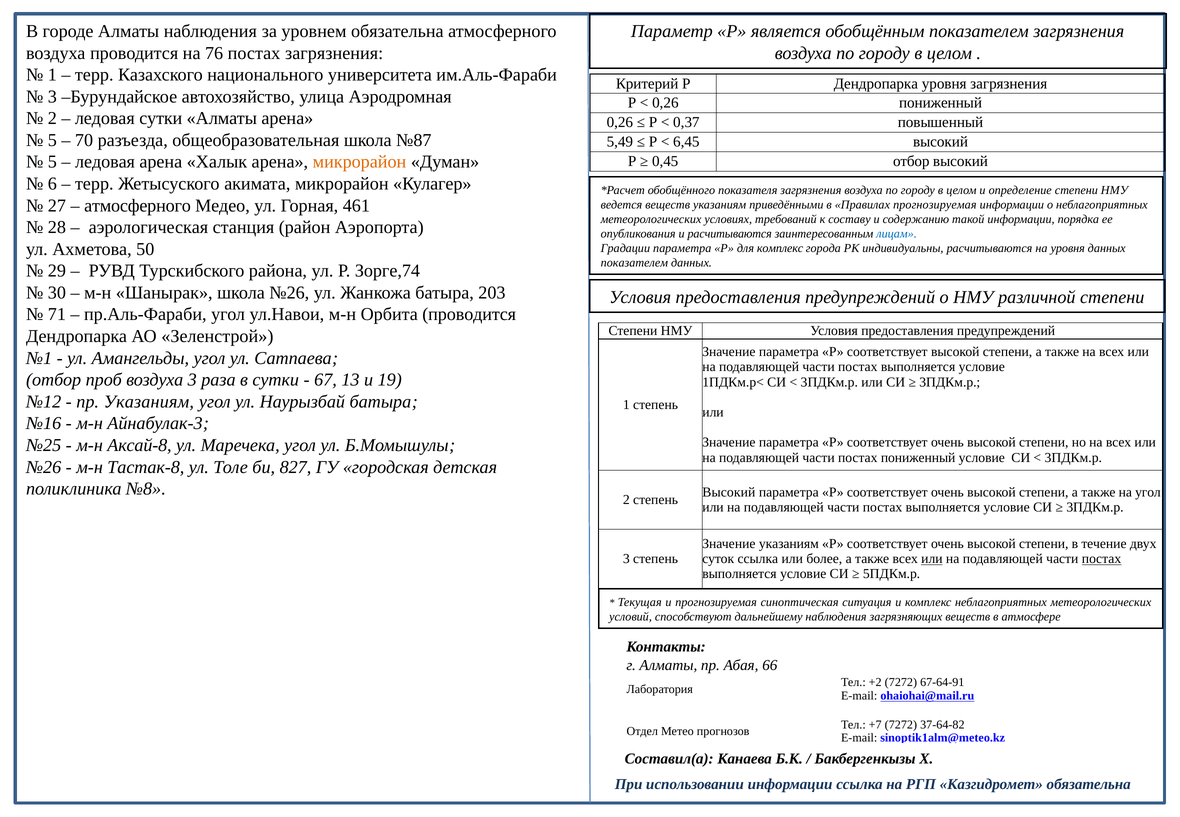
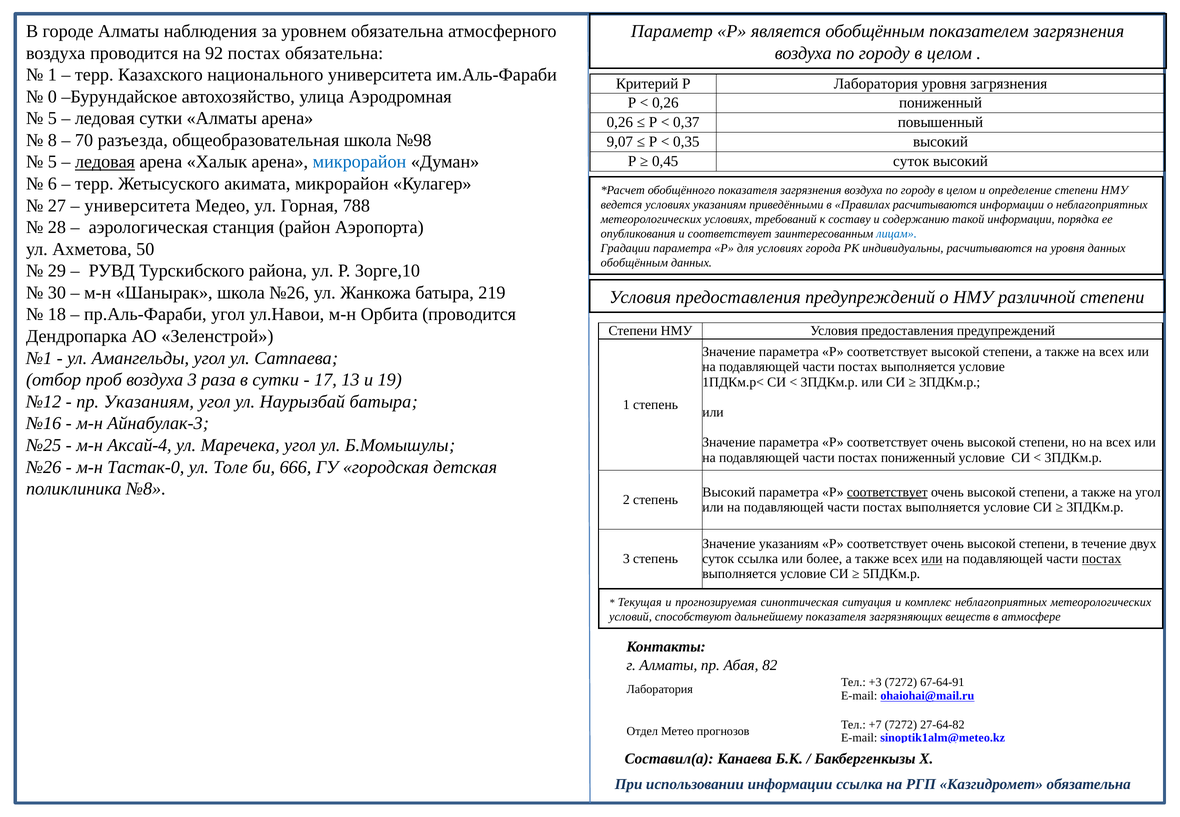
76: 76 -> 92 (214, 53)
постах загрязнения: загрязнения -> обязательна (334, 53)
Р Дендропарка: Дендропарка -> Лаборатория (876, 84)
3: 3 -> 0 (52, 97)
2: 2 -> 5 (52, 118)
5: 5 -> 8 (52, 140)
№87: №87 -> №98 (414, 140)
5,49: 5,49 -> 9,07 (620, 142)
6,45: 6,45 -> 0,35 (686, 142)
ледовая underline: none -> present (105, 162)
микрорайон colour: orange -> blue (359, 162)
0,45 отбор: отбор -> суток (911, 161)
атмосферного: атмосферного -> университета (137, 206)
461: 461 -> 788 (356, 206)
ведется веществ: веществ -> условиях (668, 205)
Правилах прогнозируемая: прогнозируемая -> расчитываются (935, 205)
и расчитываются: расчитываются -> соответствует (730, 234)
для комплекс: комплекс -> условиях (780, 248)
показателем: показателем -> обобщённым (634, 263)
Зорге,74: Зорге,74 -> Зорге,10 (387, 271)
203: 203 -> 219 (492, 293)
71: 71 -> 18 (57, 314)
67: 67 -> 17 (326, 380)
Аксай-8: Аксай-8 -> Аксай-4 (139, 445)
Тастак-8: Тастак-8 -> Тастак-0 (146, 467)
827: 827 -> 666 (296, 467)
соответствует underline: none -> present (887, 492)
дальнейшему наблюдения: наблюдения -> показателя (836, 617)
66: 66 -> 82 (770, 665)
+2: +2 -> +3 (875, 682)
37-64-82: 37-64-82 -> 27-64-82 (942, 724)
